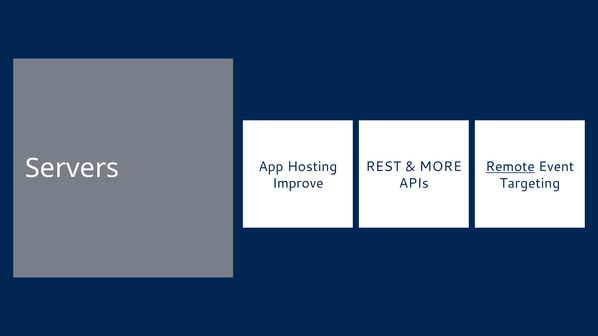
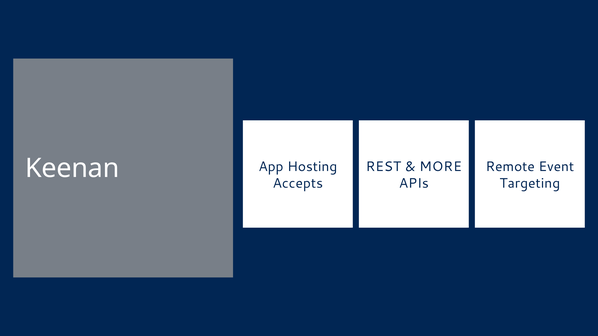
Servers: Servers -> Keenan (72, 168)
Remote underline: present -> none (510, 167)
Improve: Improve -> Accepts (298, 183)
